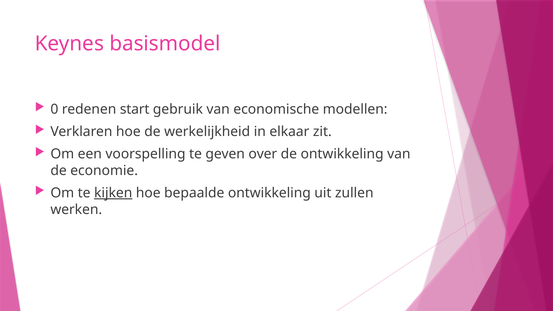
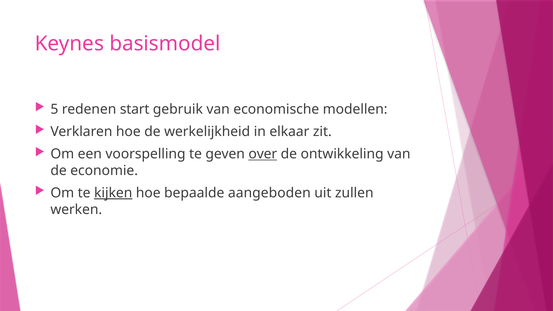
0: 0 -> 5 (54, 109)
over underline: none -> present (263, 154)
bepaalde ontwikkeling: ontwikkeling -> aangeboden (269, 193)
